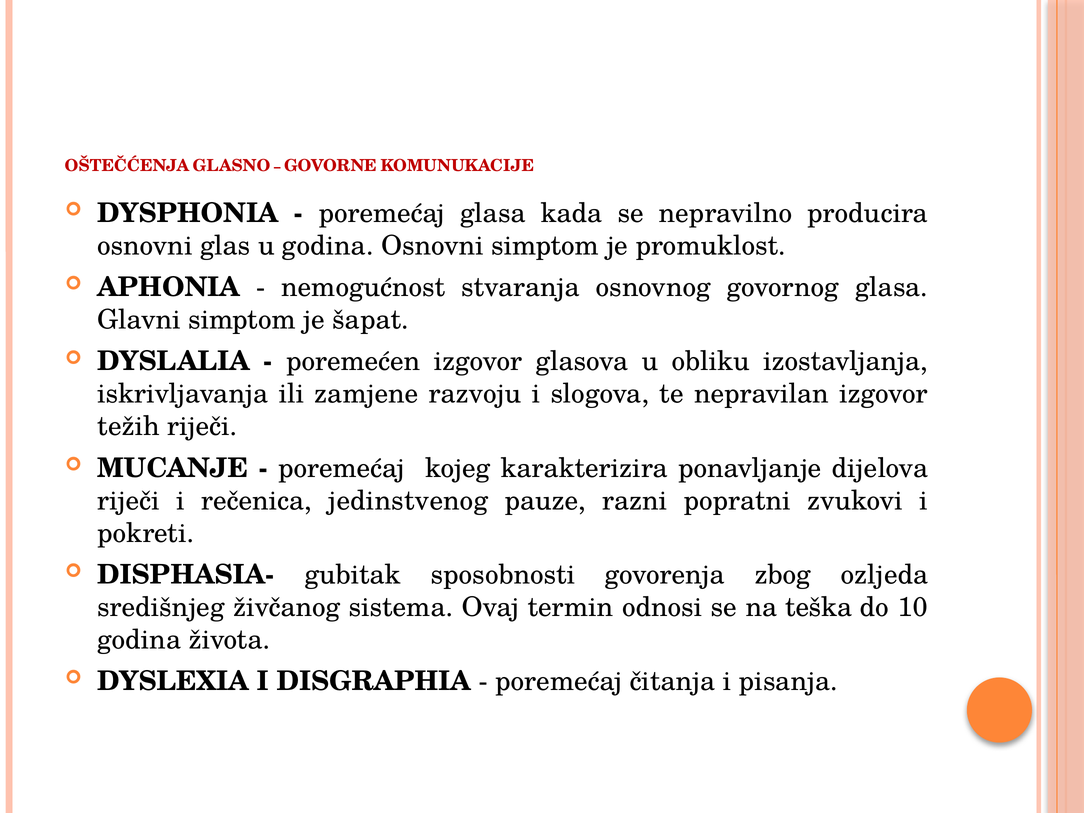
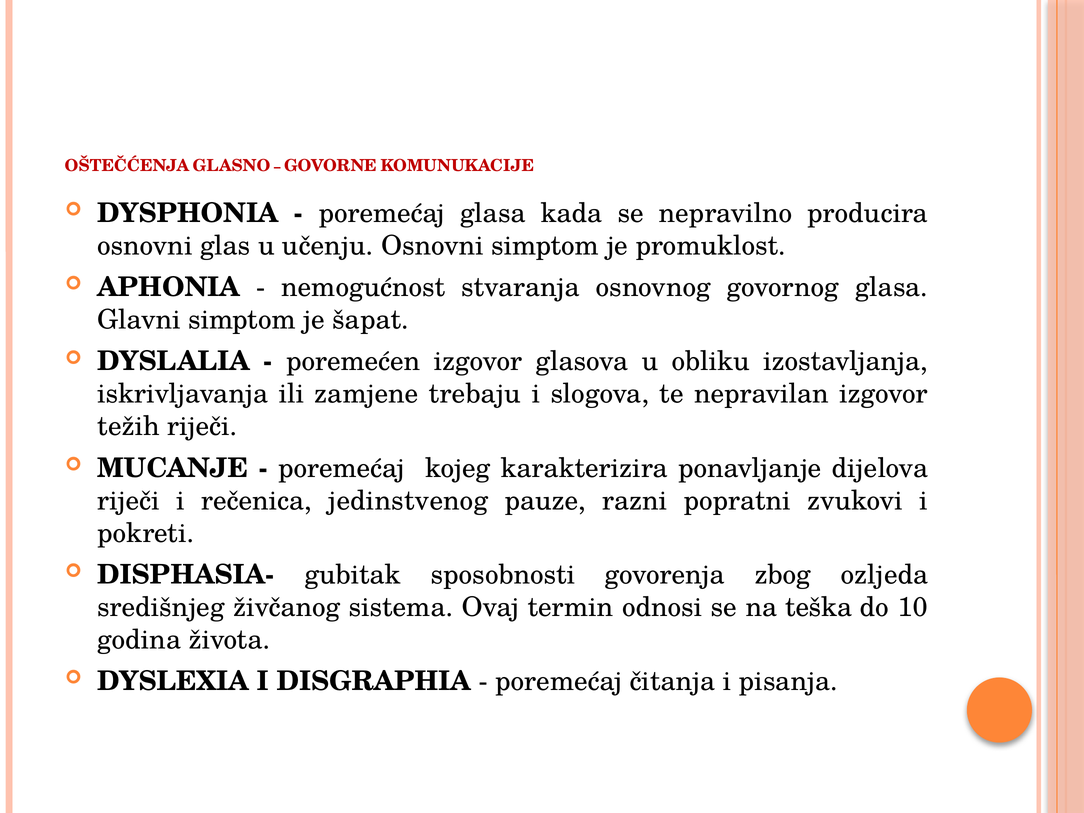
u godina: godina -> učenju (328, 246)
razvoju: razvoju -> trebaju (475, 394)
